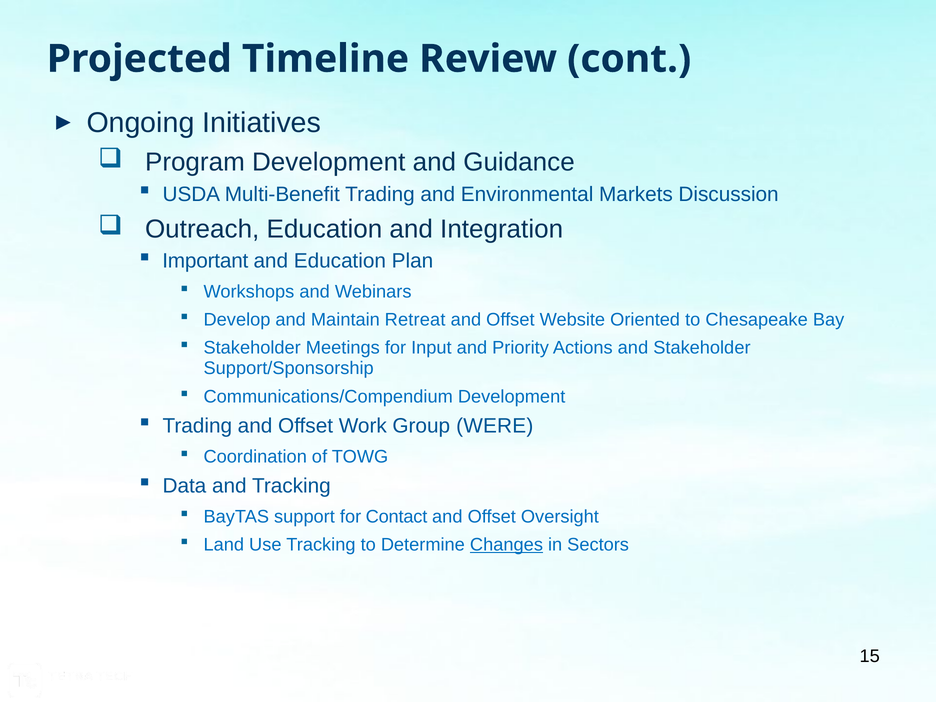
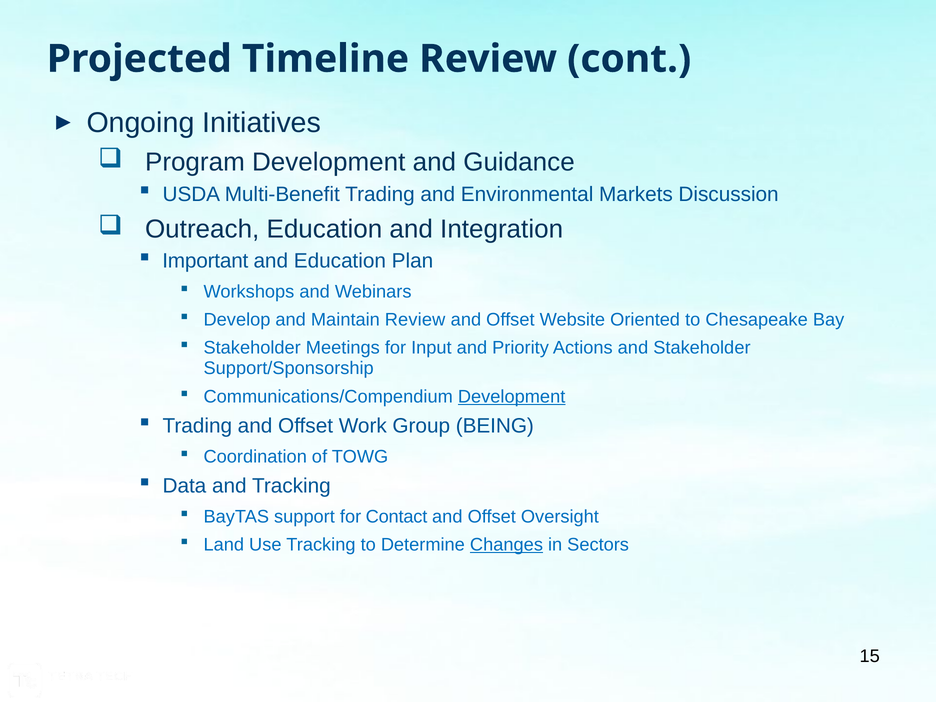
Maintain Retreat: Retreat -> Review (415, 320)
Development underline: none -> present (512, 397)
WERE: WERE -> BEING (495, 426)
